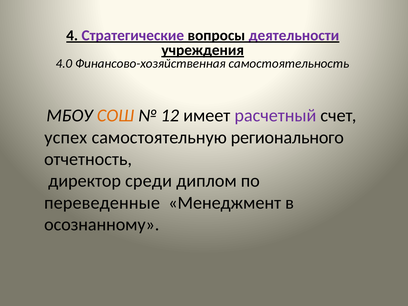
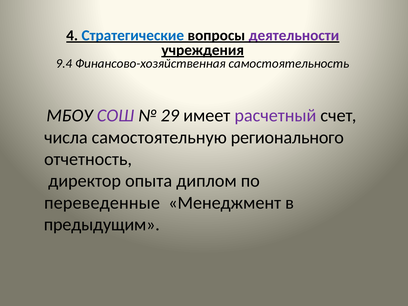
Стратегические colour: purple -> blue (133, 35)
4.0: 4.0 -> 9.4 (64, 63)
СОШ colour: orange -> purple (115, 116)
12: 12 -> 29 (170, 116)
успех: успех -> числа (66, 137)
среди: среди -> опыта (149, 181)
осознанному: осознанному -> предыдущим (102, 224)
